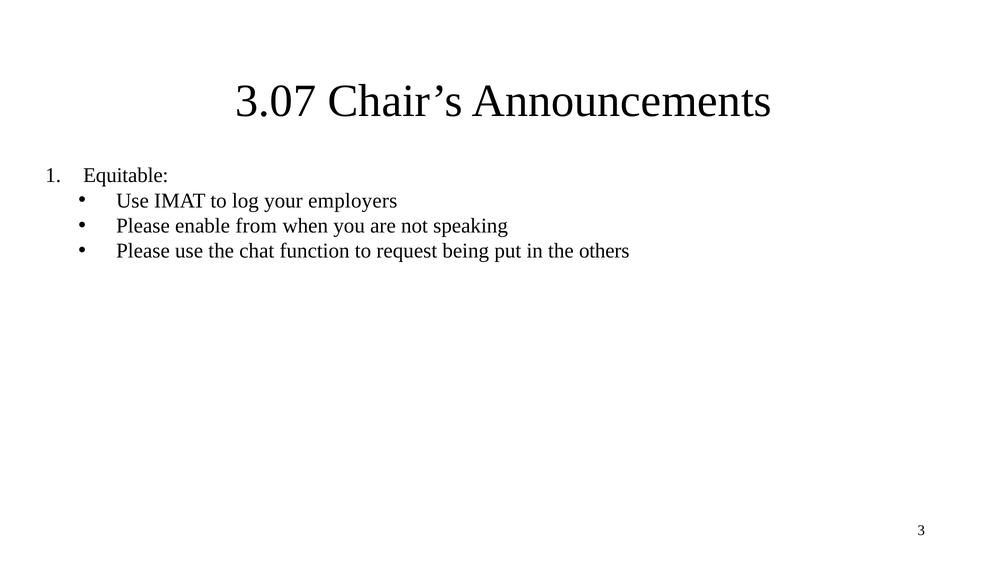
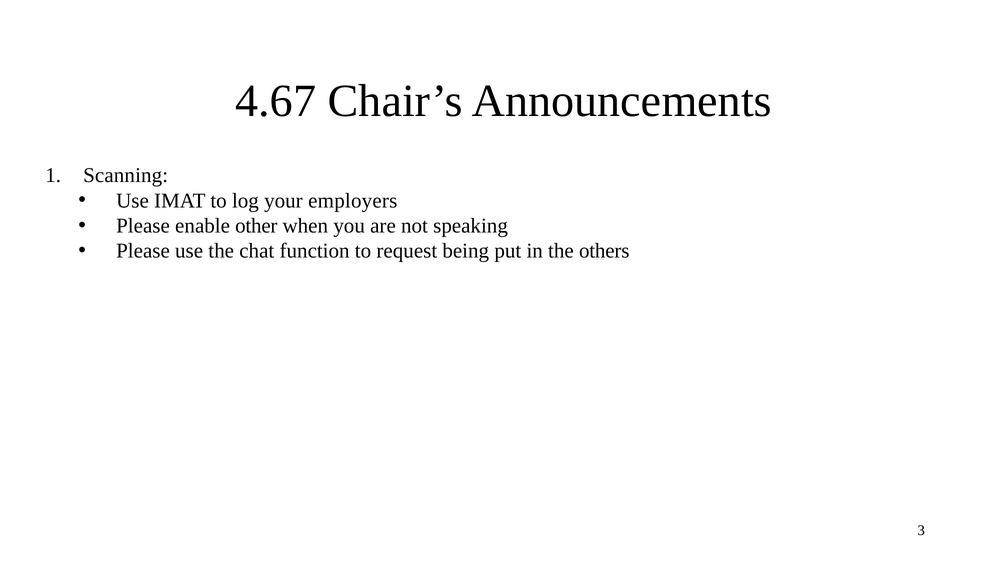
3.07: 3.07 -> 4.67 (276, 101)
Equitable: Equitable -> Scanning (126, 175)
from: from -> other (256, 226)
